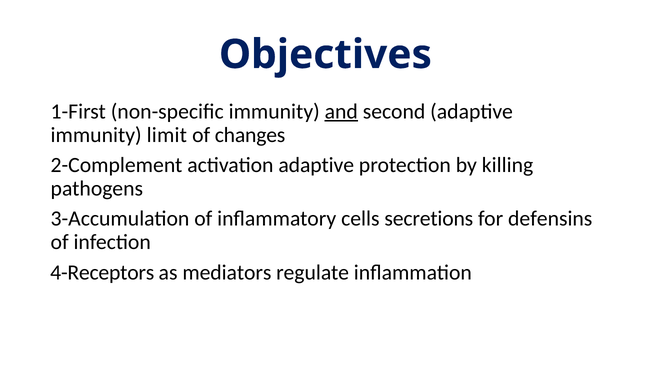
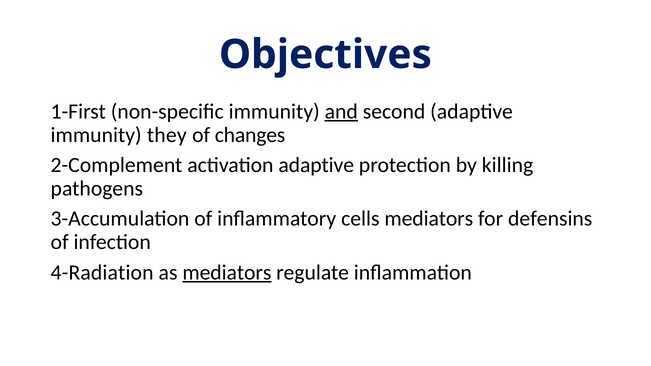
limit: limit -> they (167, 135)
cells secretions: secretions -> mediators (429, 219)
4-Receptors: 4-Receptors -> 4-Radiation (102, 273)
mediators underline: none -> present (227, 273)
